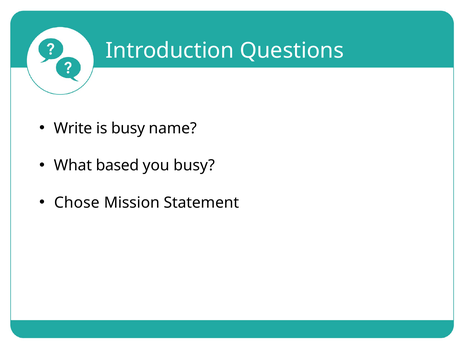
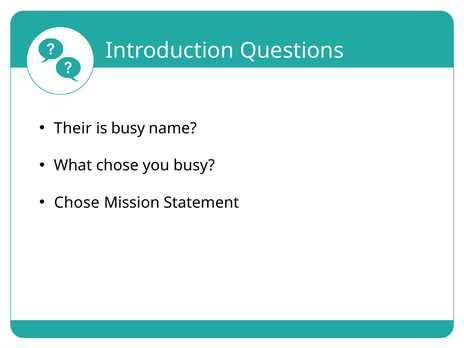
Write: Write -> Their (73, 128)
What based: based -> chose (117, 165)
